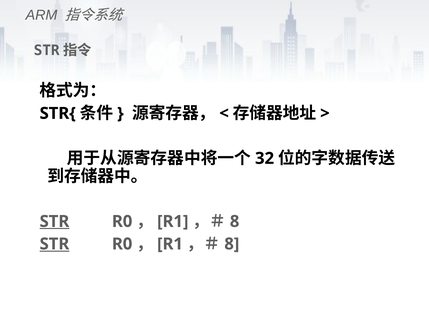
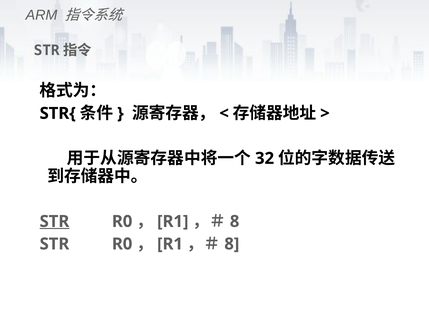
STR underline: present -> none (54, 244)
